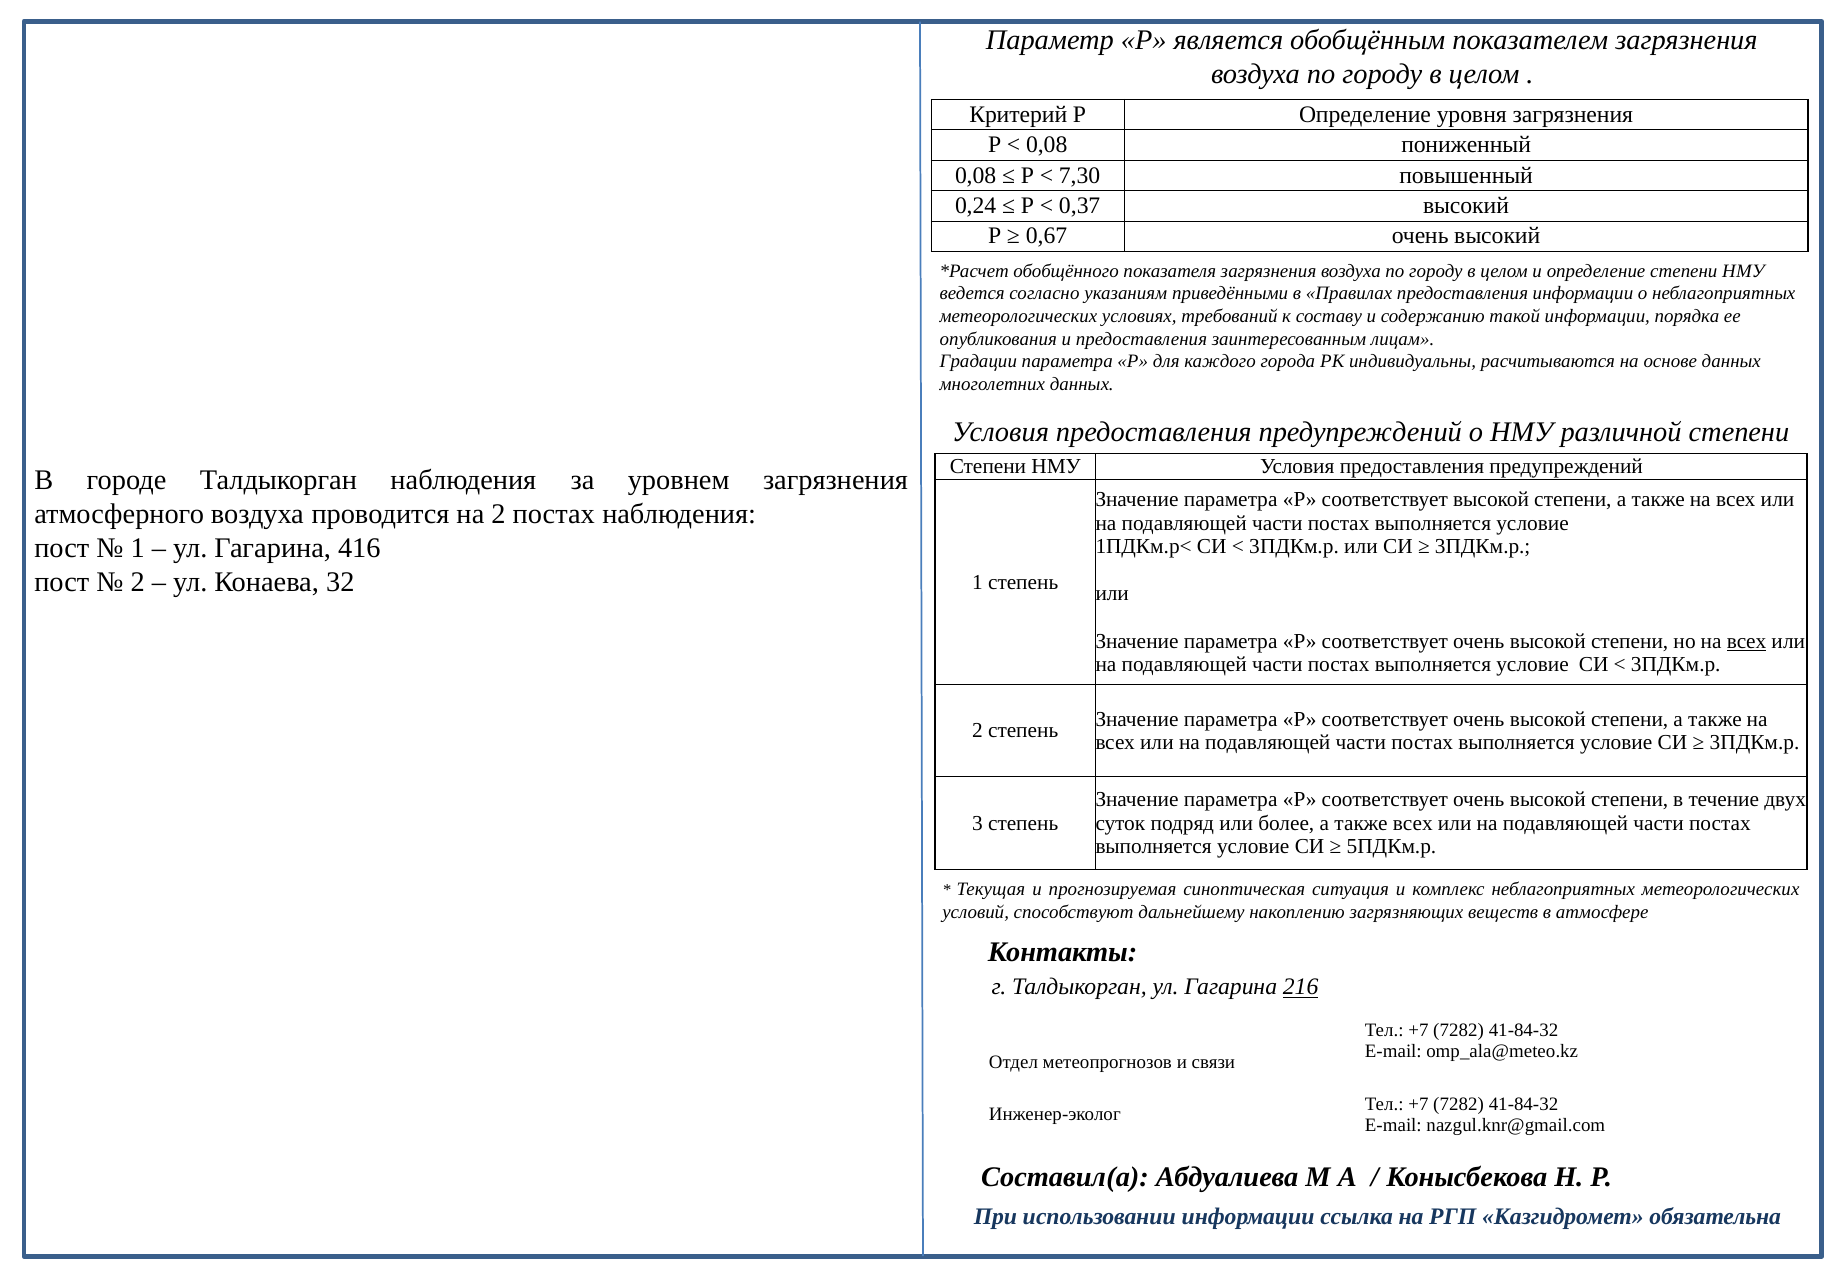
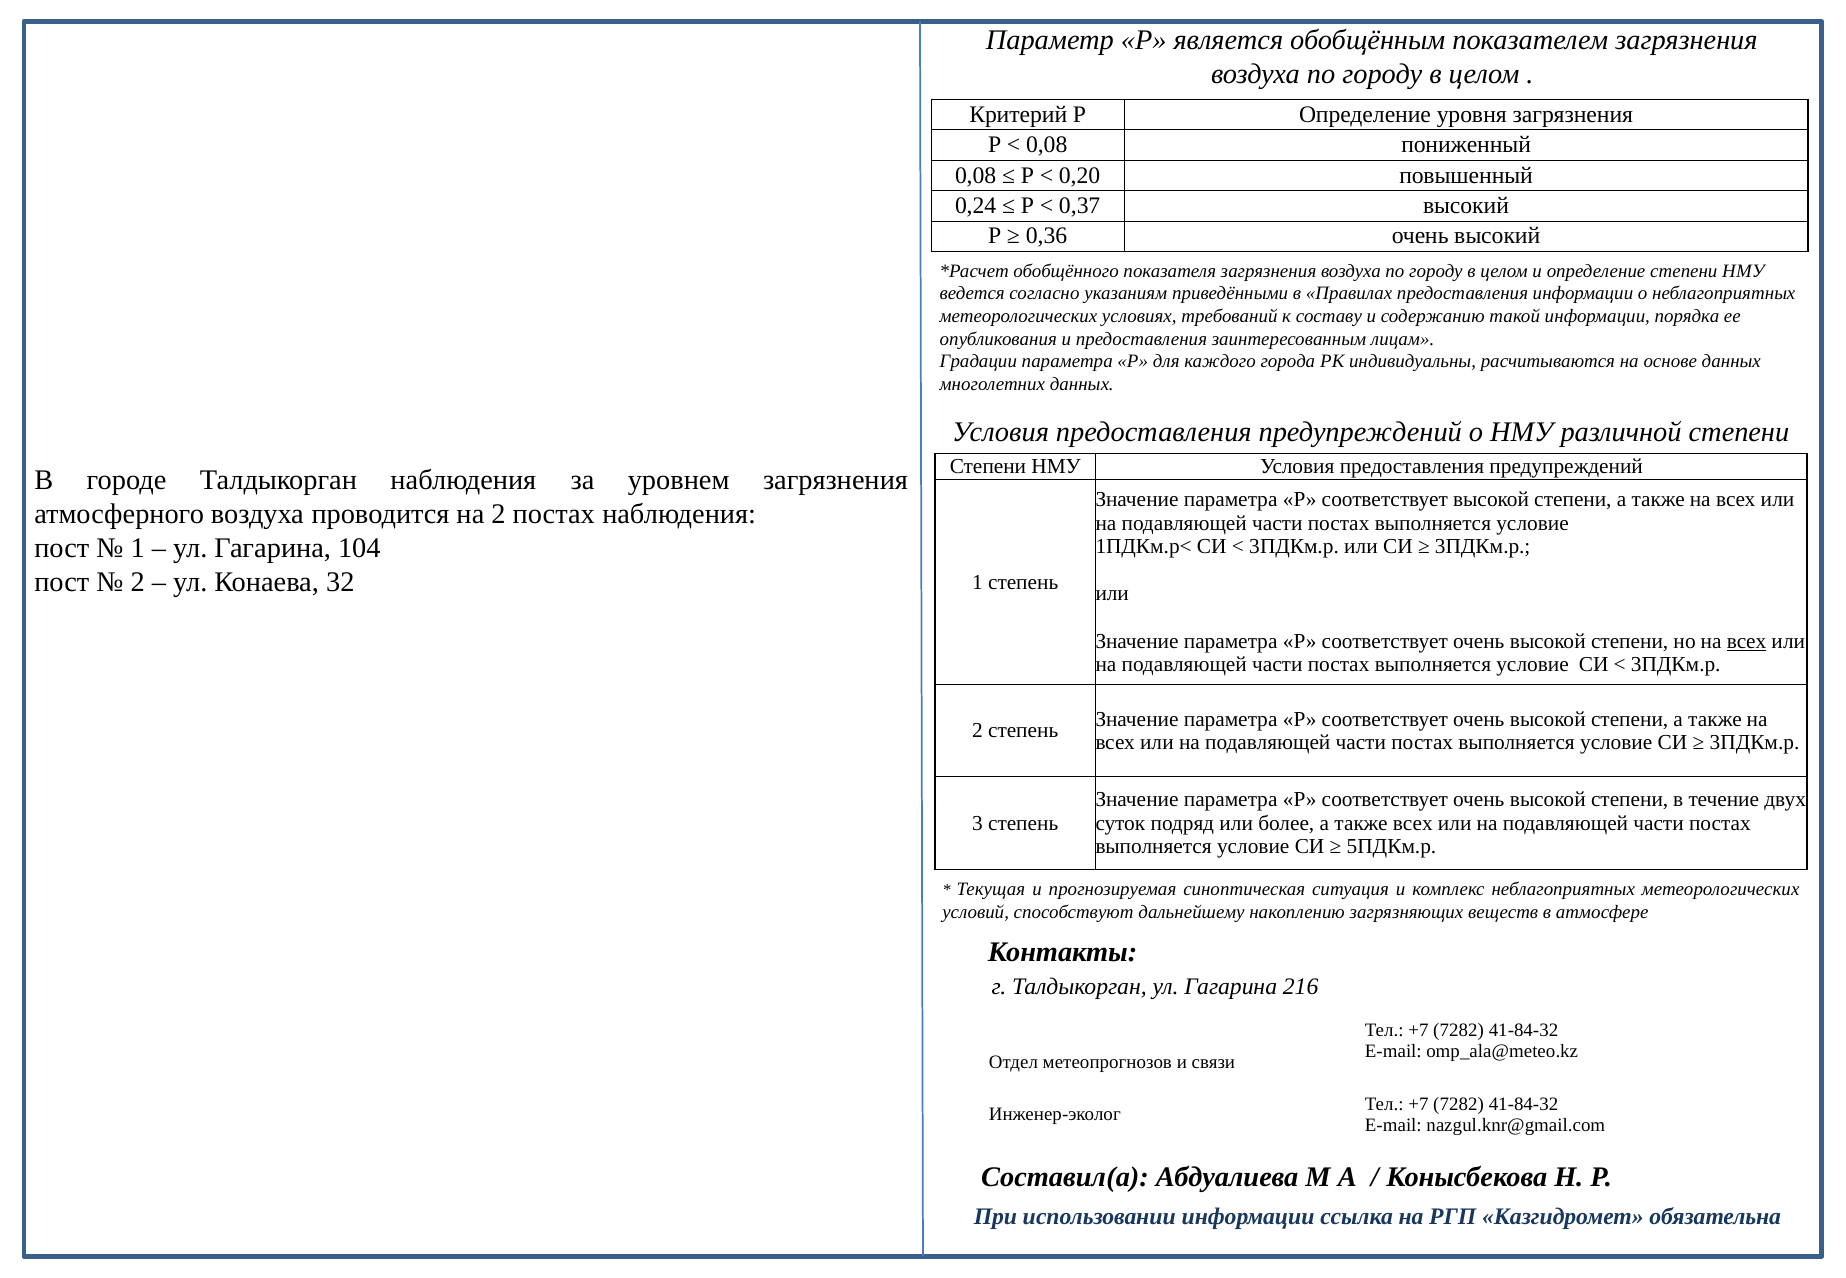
7,30: 7,30 -> 0,20 (1080, 175)
0,67: 0,67 -> 0,36 (1047, 236)
416: 416 -> 104 (359, 548)
216 underline: present -> none (1301, 987)
